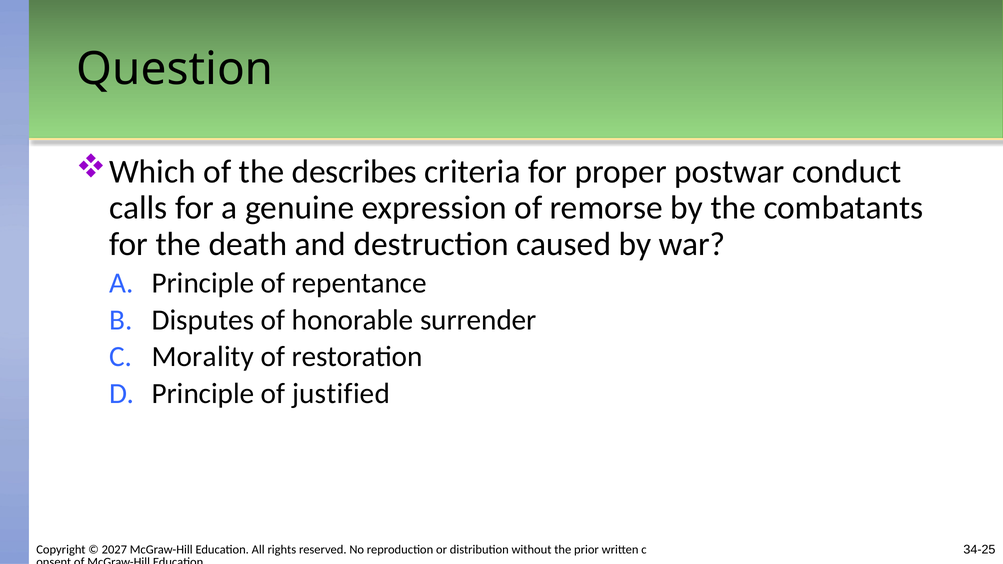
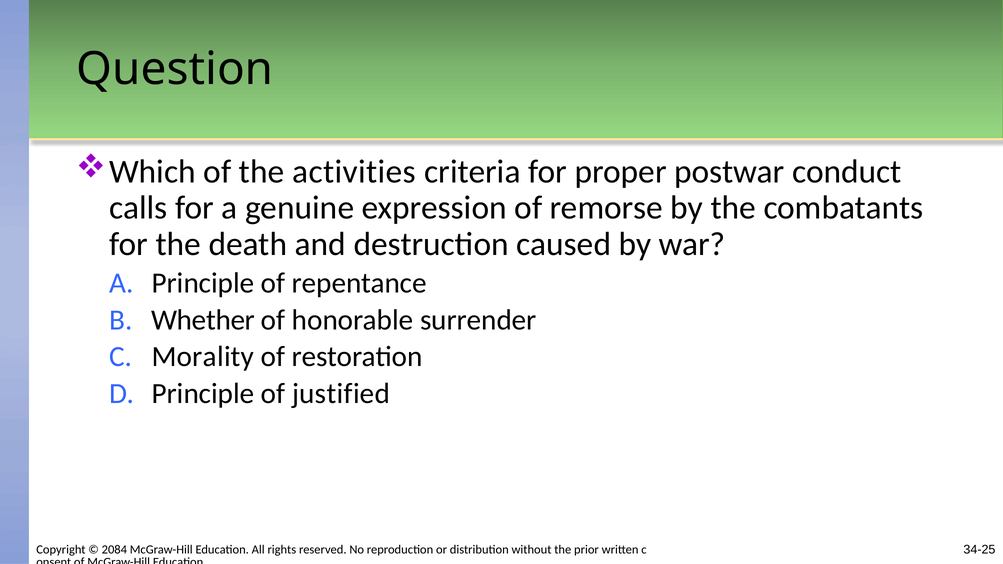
describes: describes -> activities (354, 172)
Disputes: Disputes -> Whether (203, 320)
2027: 2027 -> 2084 (114, 550)
